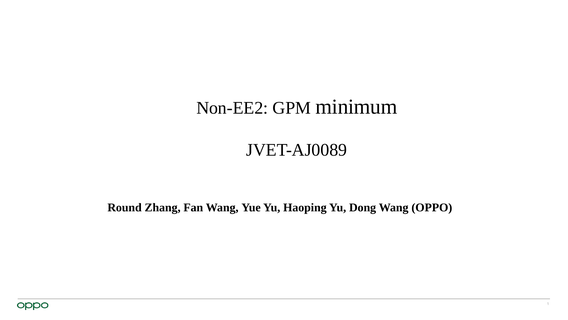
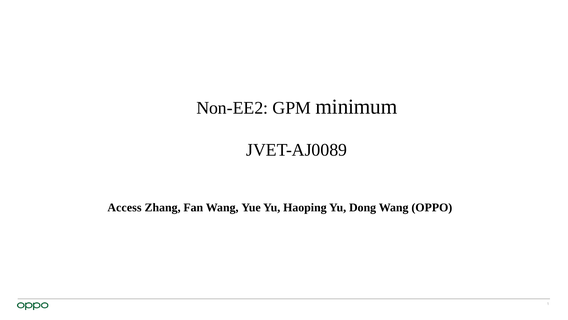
Round: Round -> Access (124, 207)
